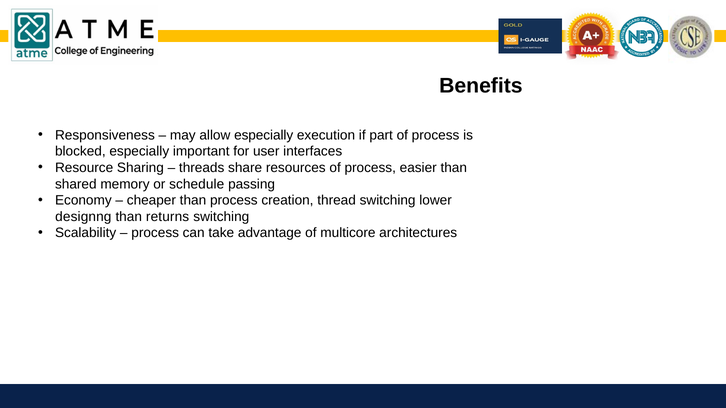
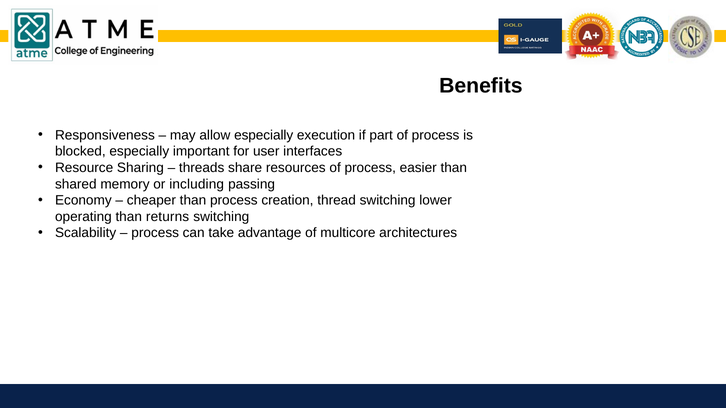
schedule: schedule -> including (197, 184)
designng: designng -> operating (83, 217)
